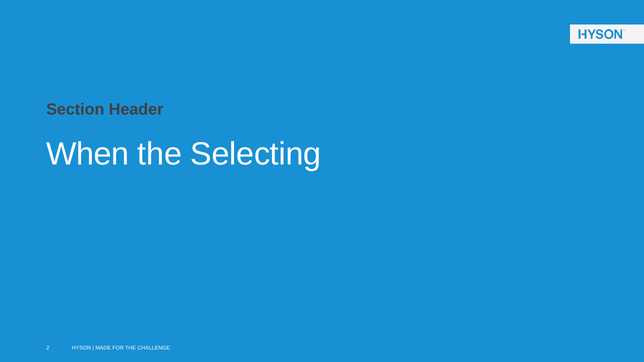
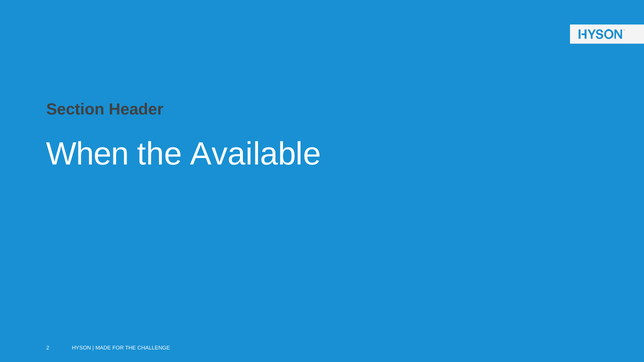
Selecting: Selecting -> Available (256, 154)
